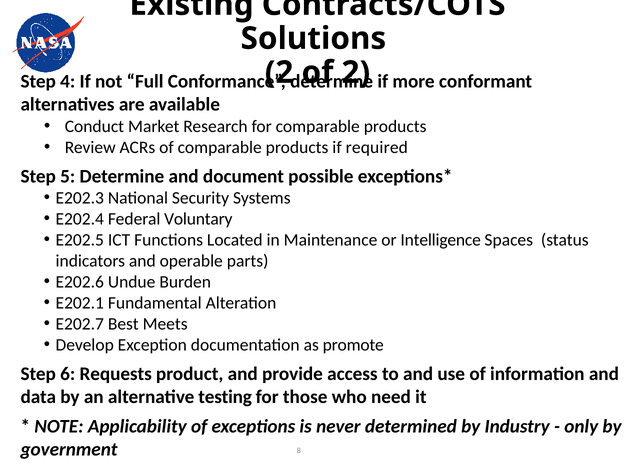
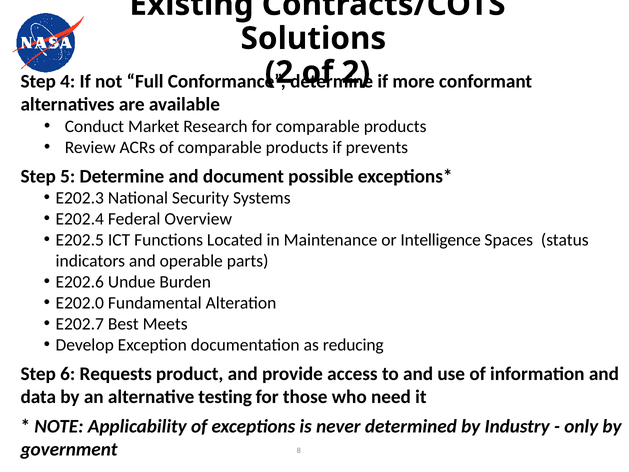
required: required -> prevents (377, 147)
Voluntary: Voluntary -> Overview (198, 219)
E202.1: E202.1 -> E202.0 (80, 303)
promote: promote -> reducing (353, 345)
